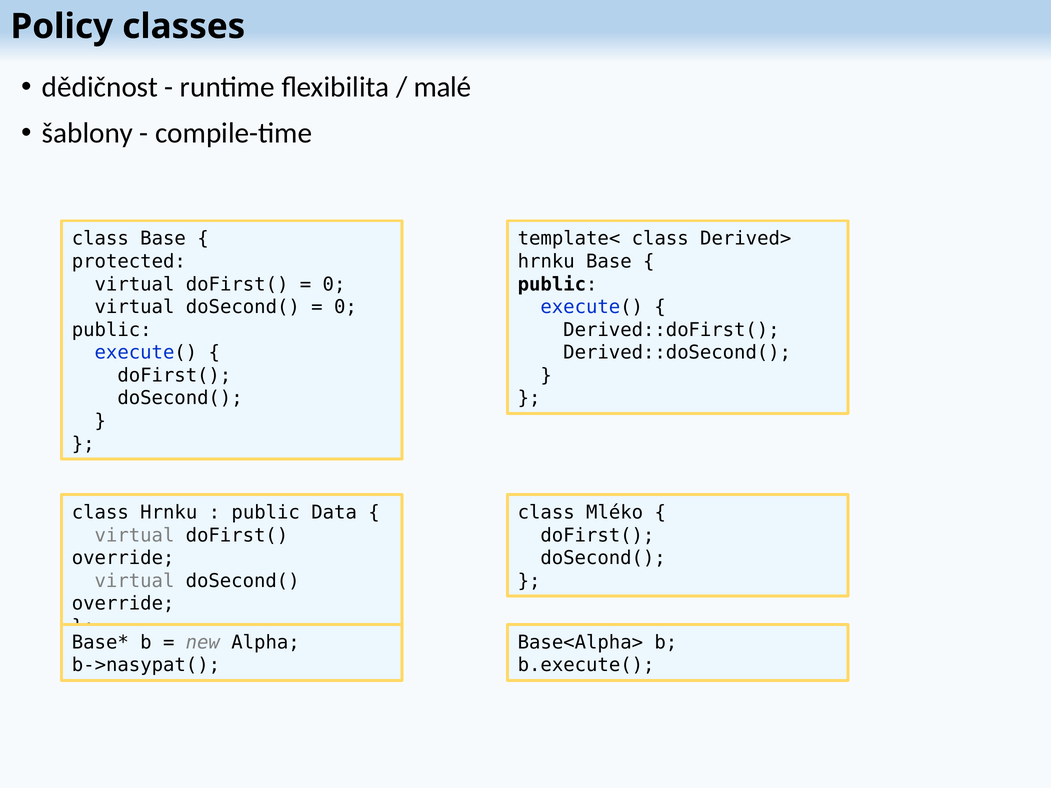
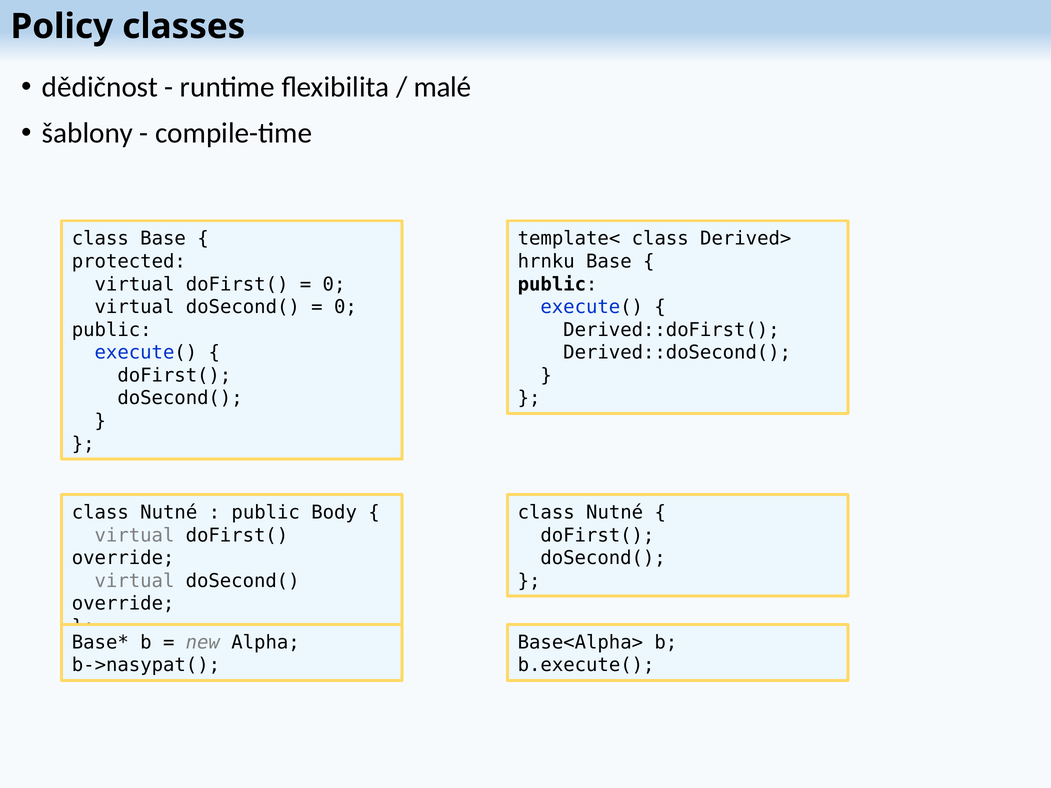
Hrnku: Hrnku -> Nutné (169, 513)
Data: Data -> Body (334, 513)
Mléko: Mléko -> Nutné (615, 513)
